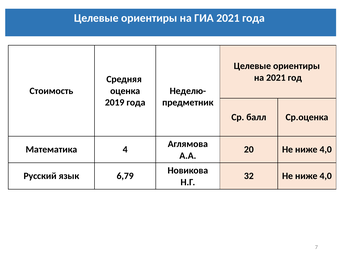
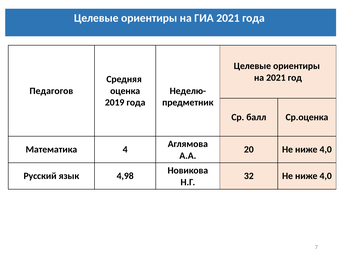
Стоимость: Стоимость -> Педагогов (51, 91)
6,79: 6,79 -> 4,98 (125, 176)
